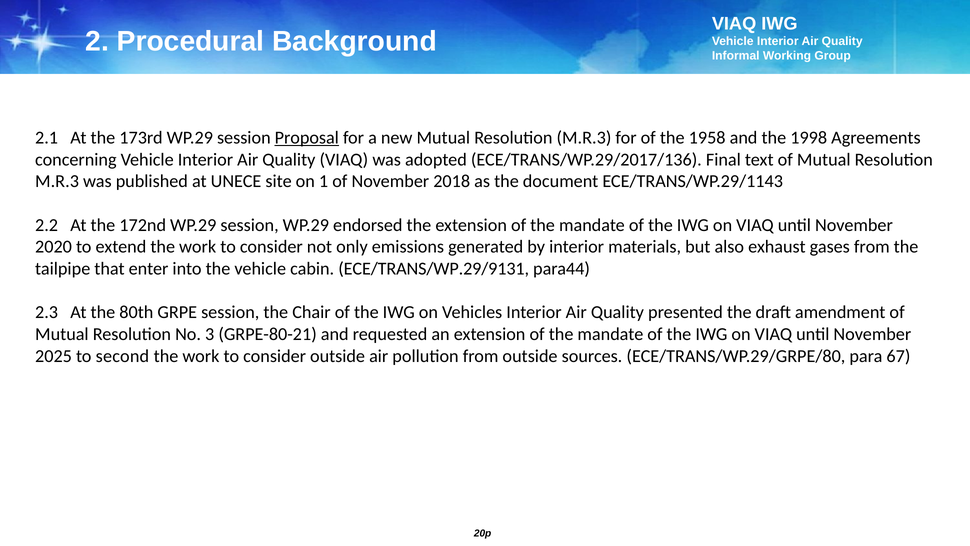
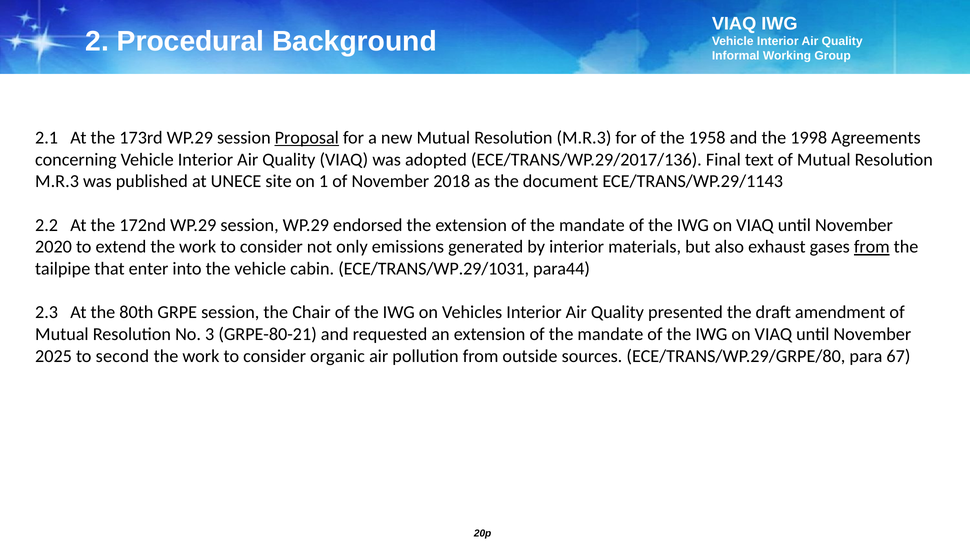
from underline: none -> present (872, 247)
ECE/TRANS/WP.29/9131: ECE/TRANS/WP.29/9131 -> ECE/TRANS/WP.29/1031 (434, 269)
consider outside: outside -> organic (337, 356)
